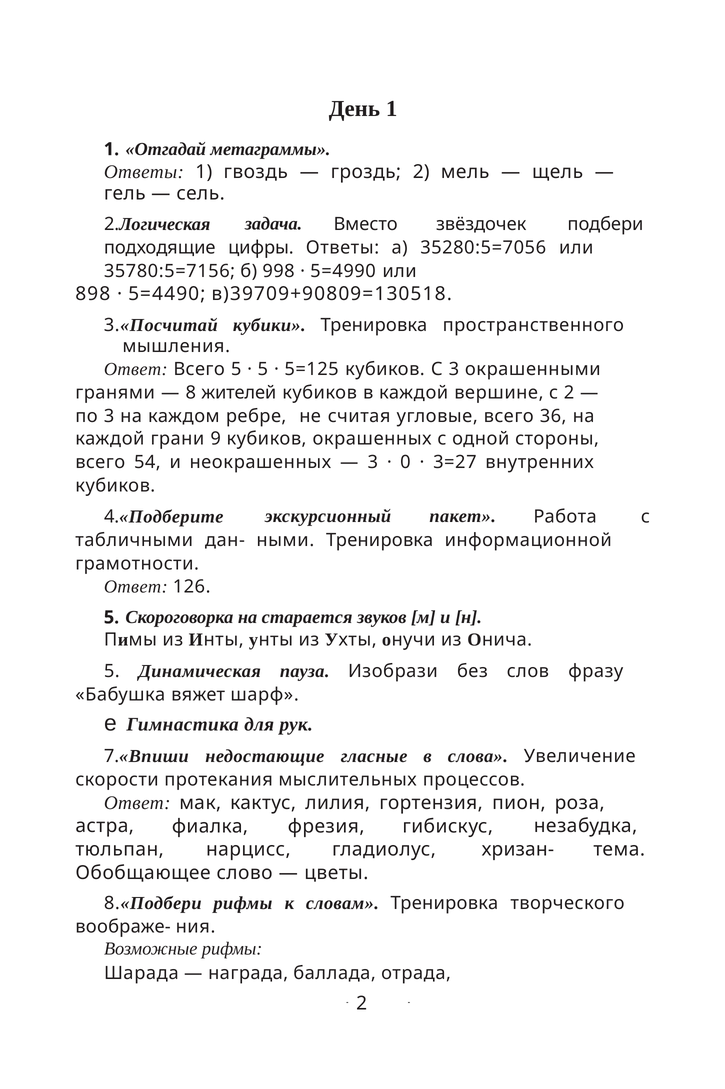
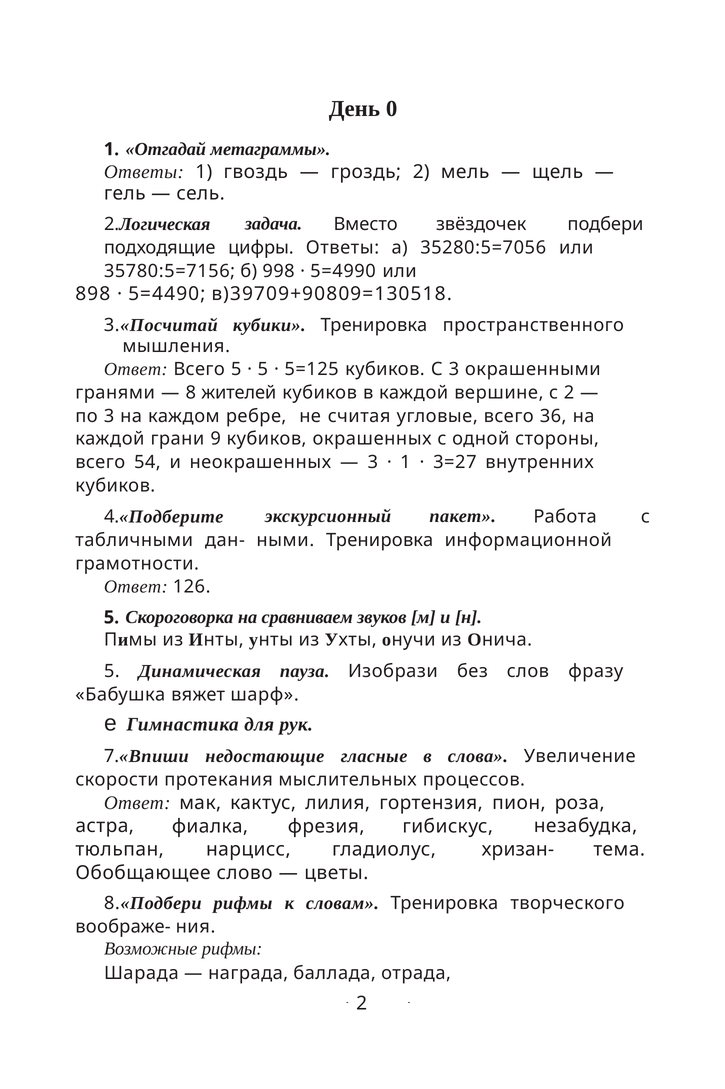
День 1: 1 -> 0 (392, 109)
0: 0 -> 1 (405, 462)
старается: старается -> сравниваем (307, 618)
